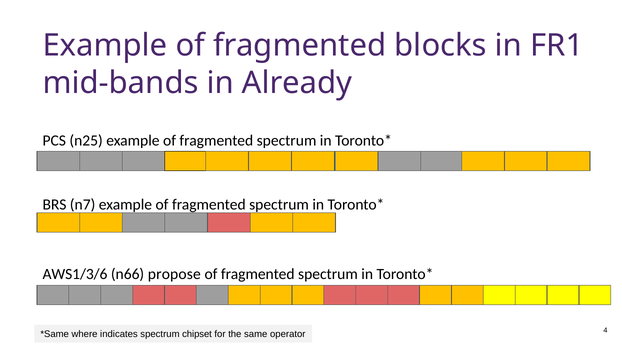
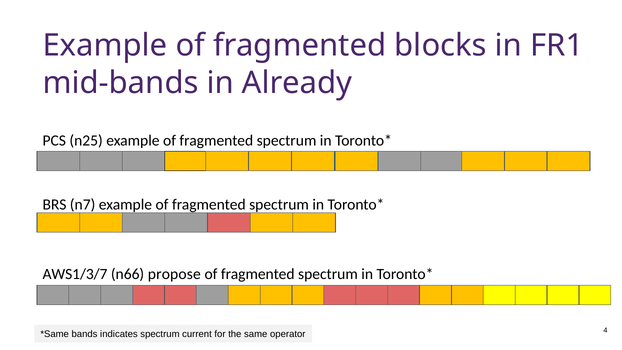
AWS1/3/6: AWS1/3/6 -> AWS1/3/7 (75, 274)
where: where -> bands (85, 334)
chipset: chipset -> current (197, 334)
